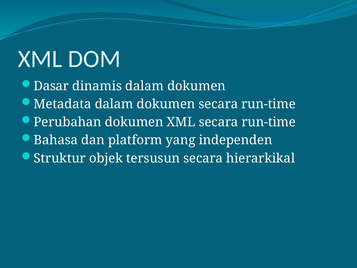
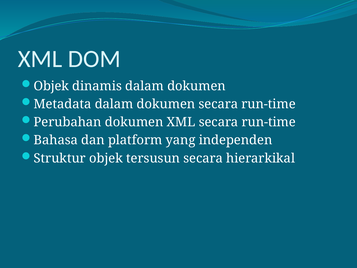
Dasar: Dasar -> Objek (51, 86)
